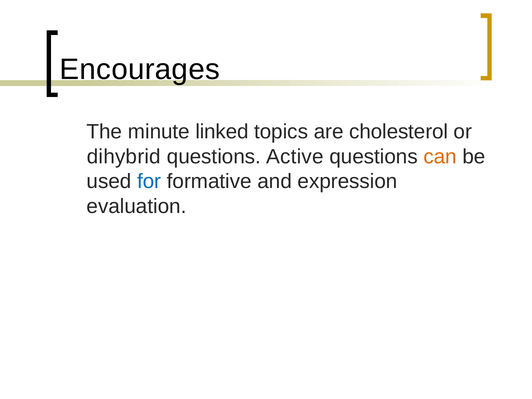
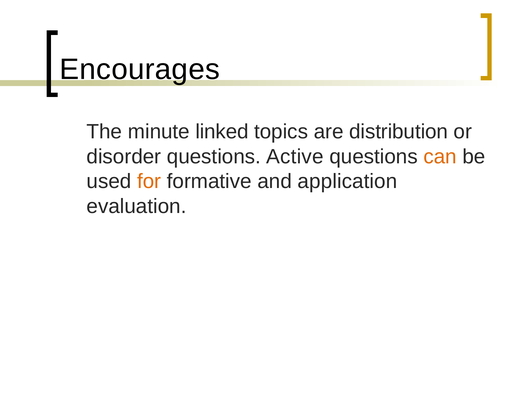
cholesterol: cholesterol -> distribution (399, 132)
dihybrid: dihybrid -> disorder (124, 157)
for colour: blue -> orange (149, 181)
expression: expression -> application (347, 181)
